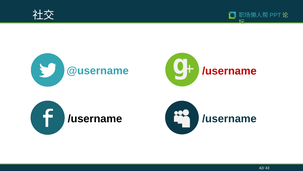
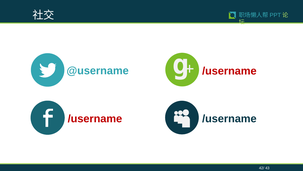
/username colour: black -> red (95, 119)
